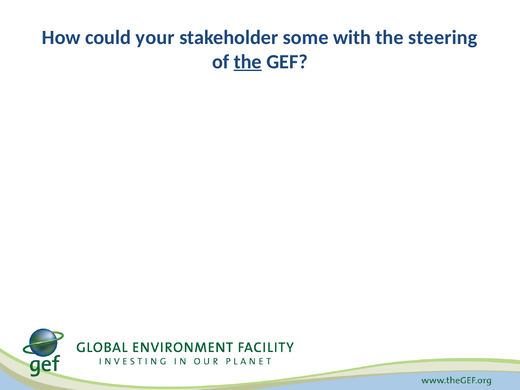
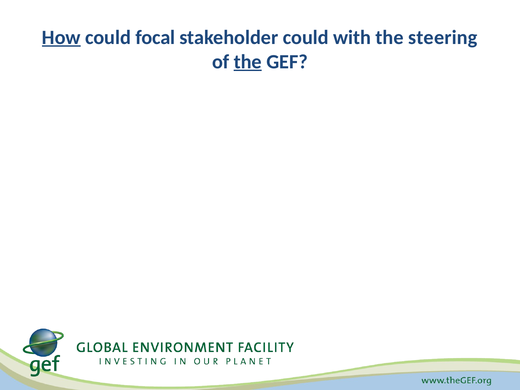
How underline: none -> present (61, 37)
your: your -> focal (155, 37)
stakeholder some: some -> could (306, 37)
